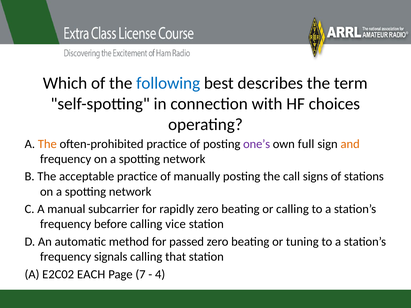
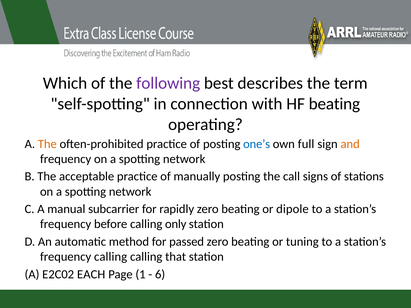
following colour: blue -> purple (168, 83)
HF choices: choices -> beating (334, 104)
one’s colour: purple -> blue (257, 144)
or calling: calling -> dipole (292, 209)
vice: vice -> only (176, 224)
frequency signals: signals -> calling (111, 257)
7: 7 -> 1 (141, 275)
4: 4 -> 6 (160, 275)
